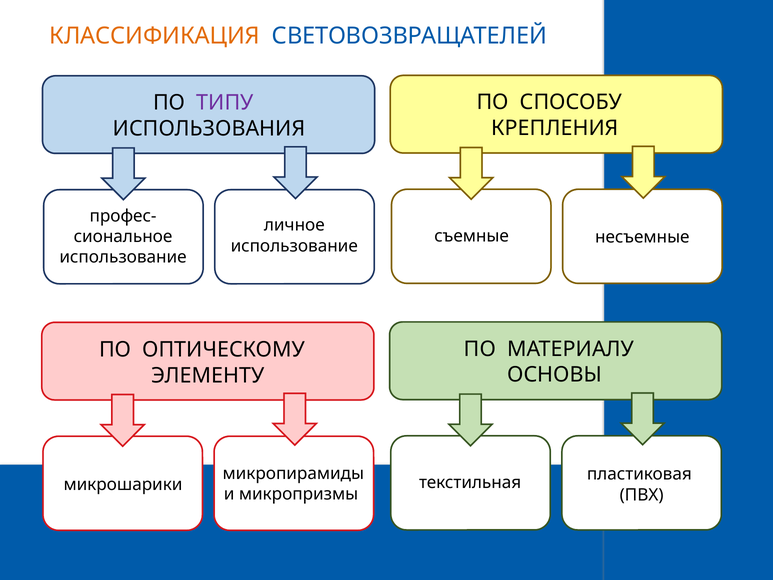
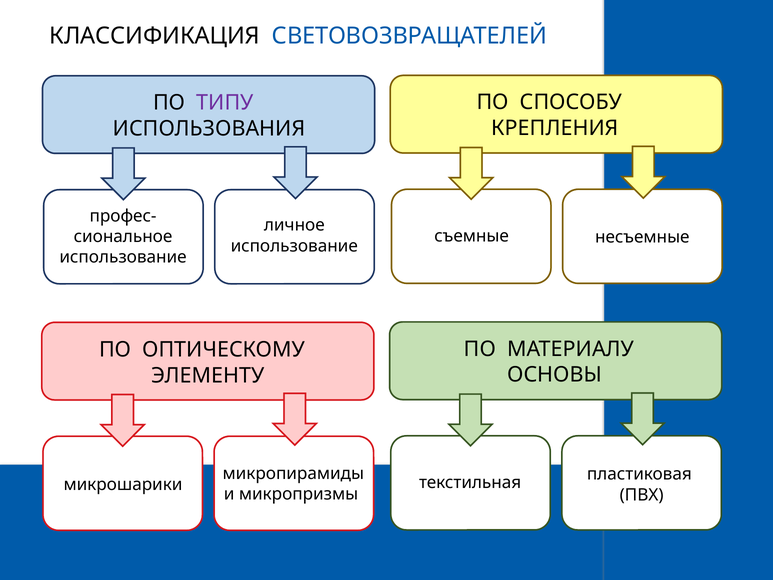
КЛАССИФИКАЦИЯ colour: orange -> black (155, 36)
